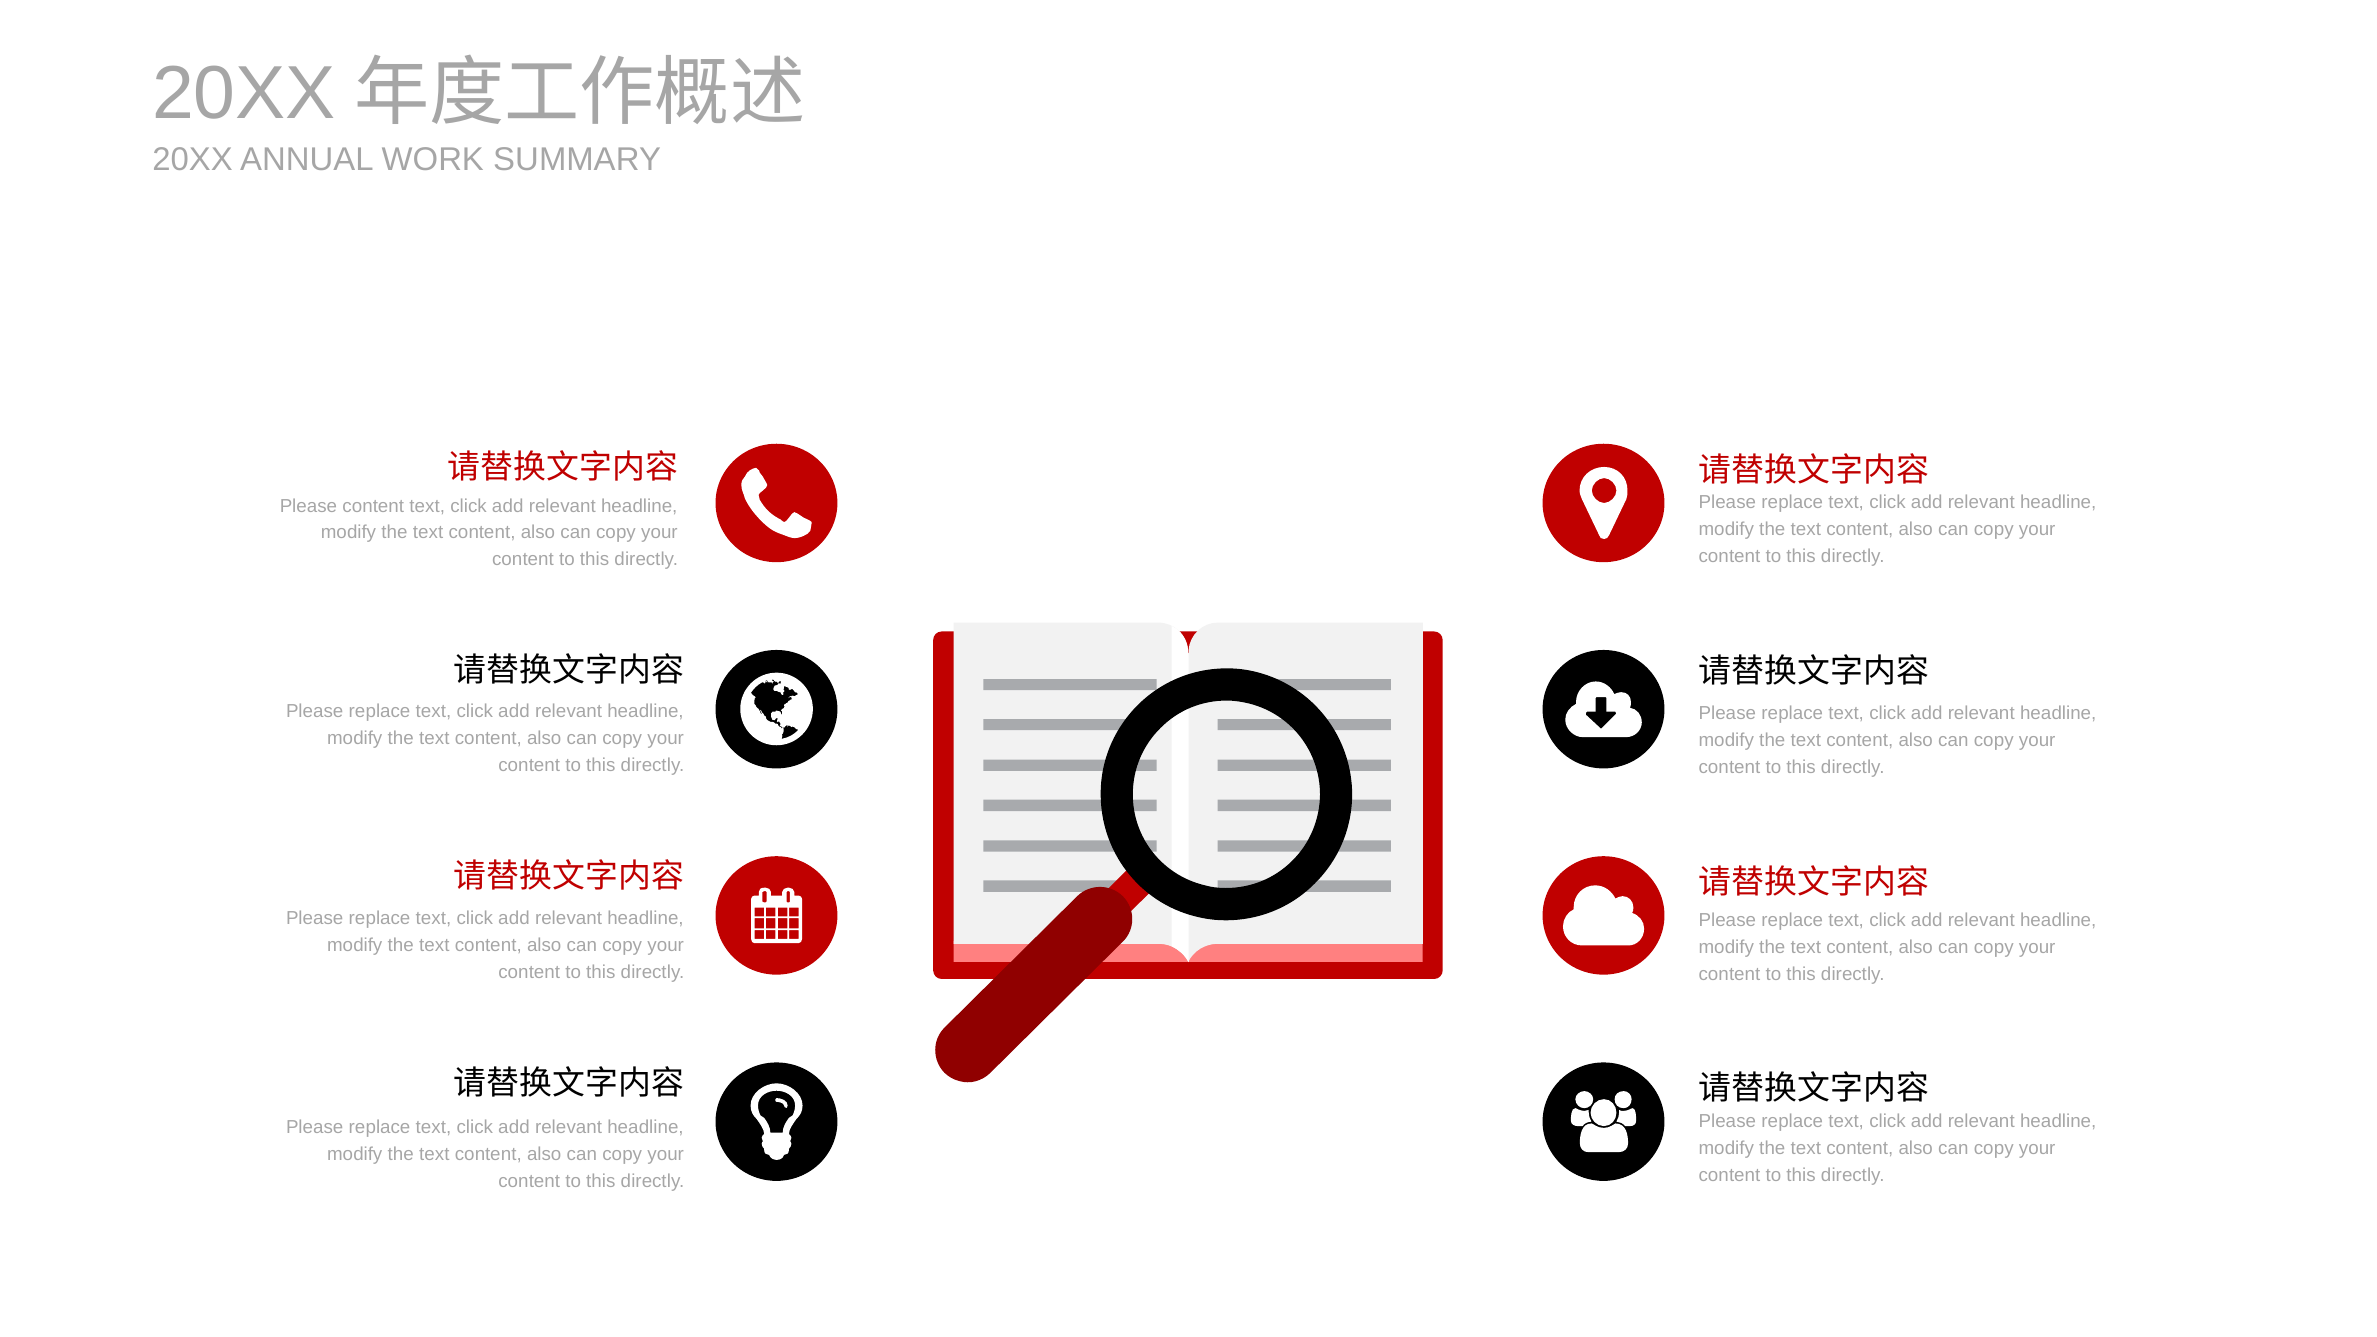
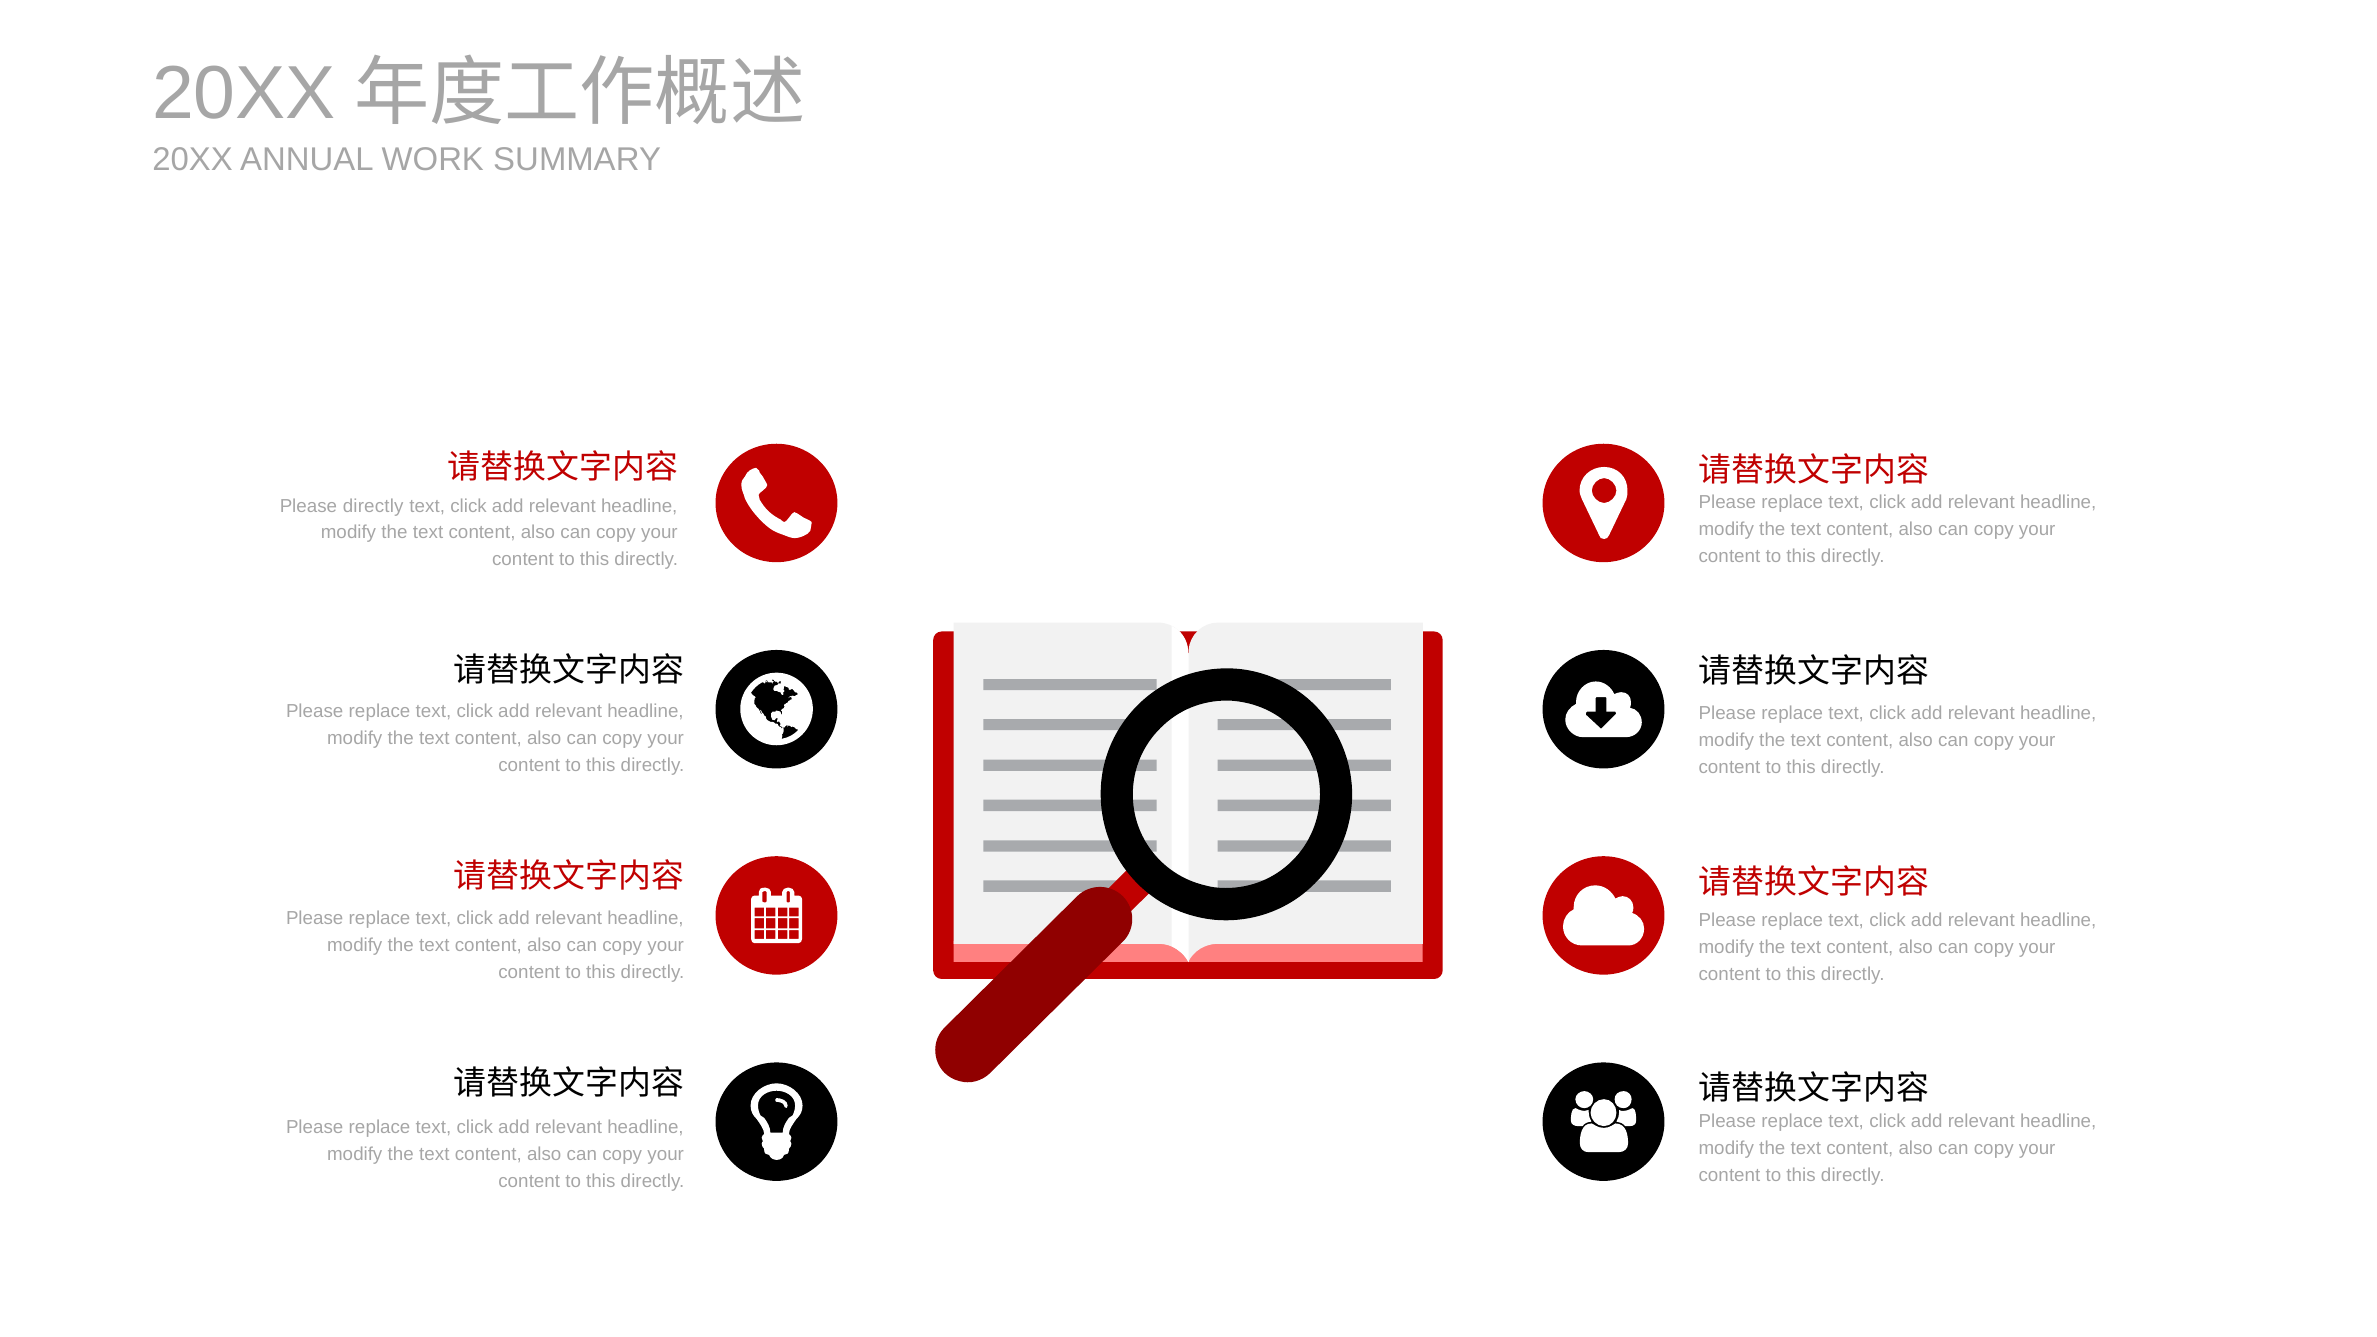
Please content: content -> directly (373, 506)
